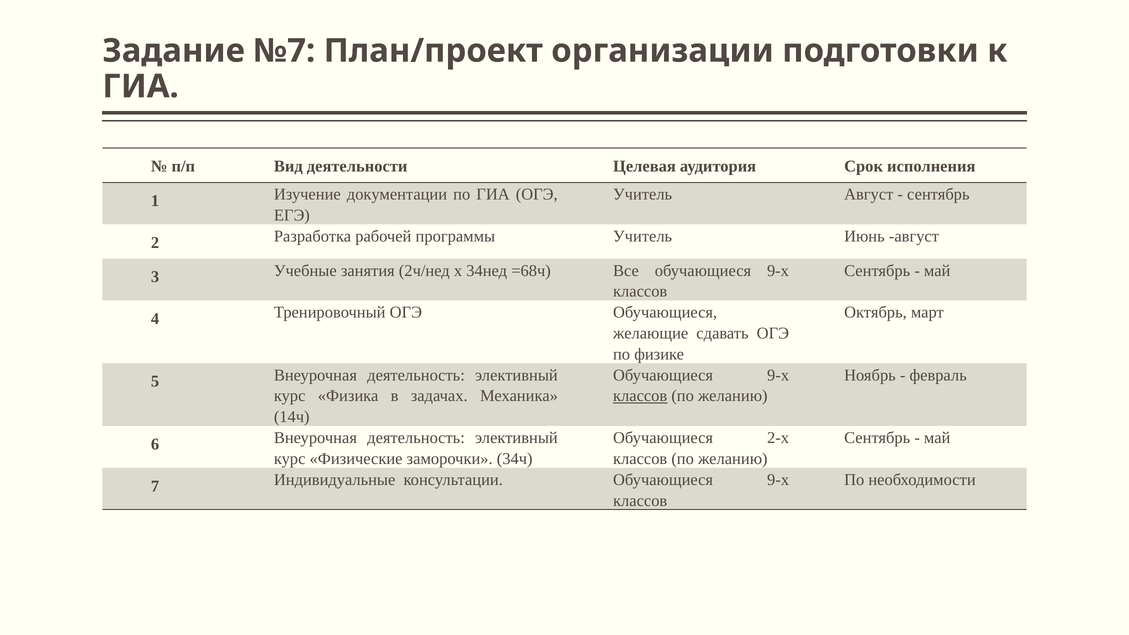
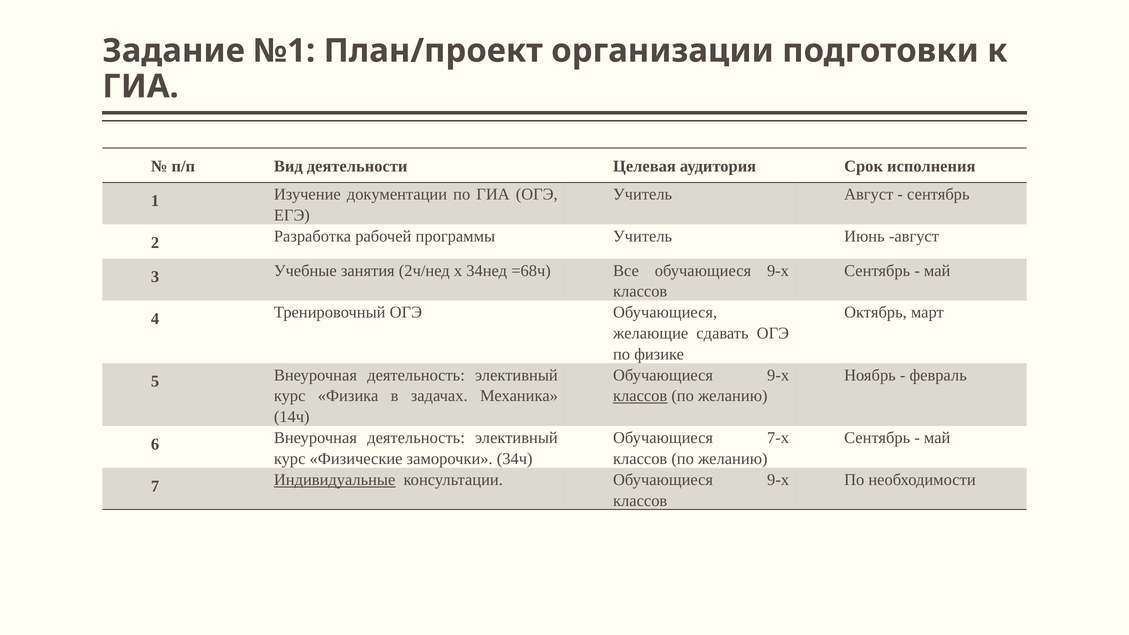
№7: №7 -> №1 (284, 51)
2-х: 2-х -> 7-х (778, 438)
Индивидуальные underline: none -> present (335, 480)
